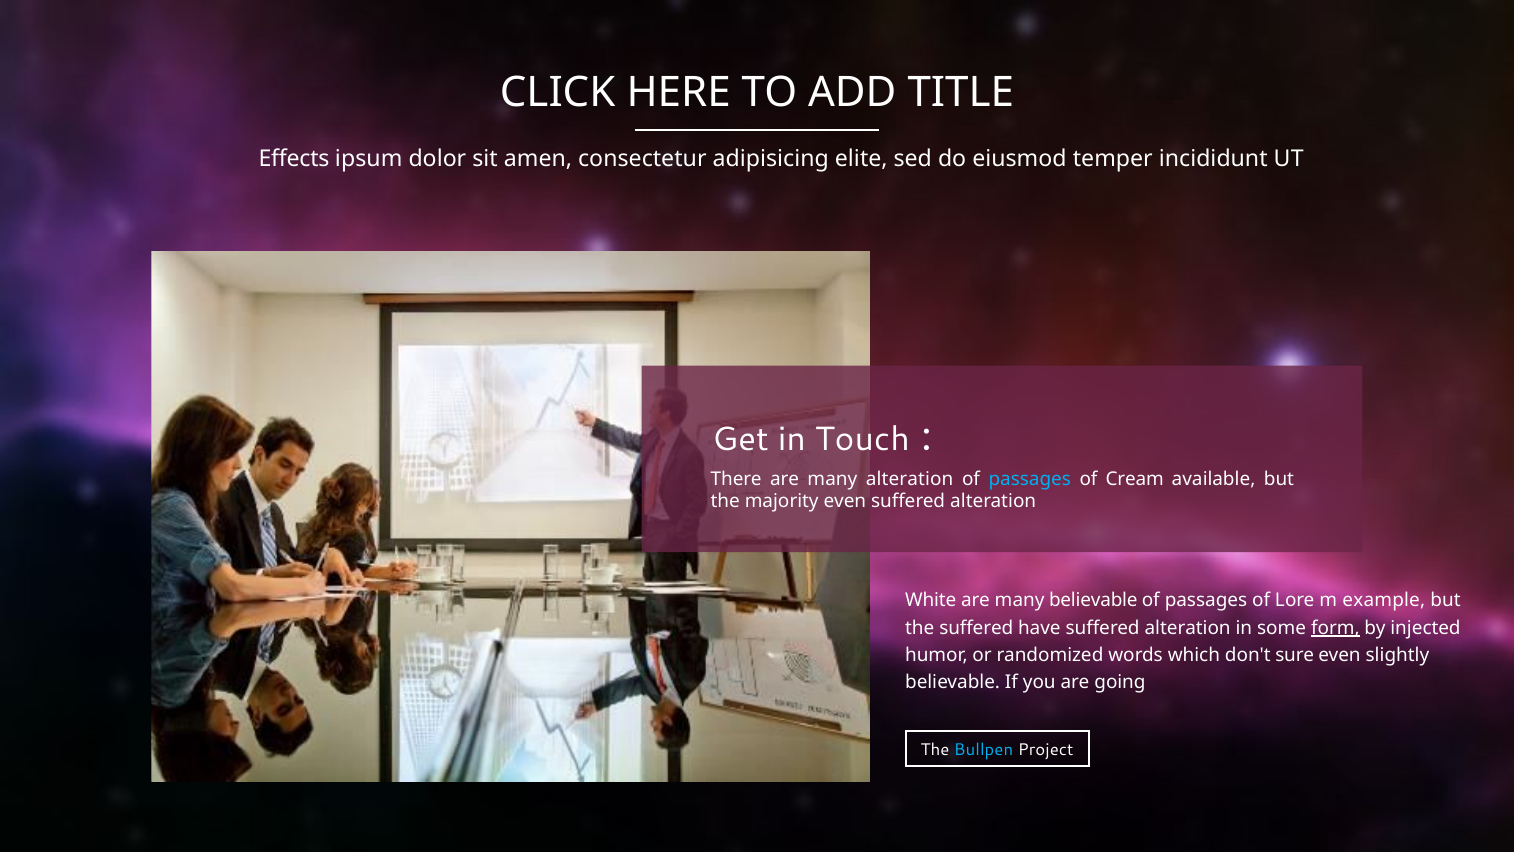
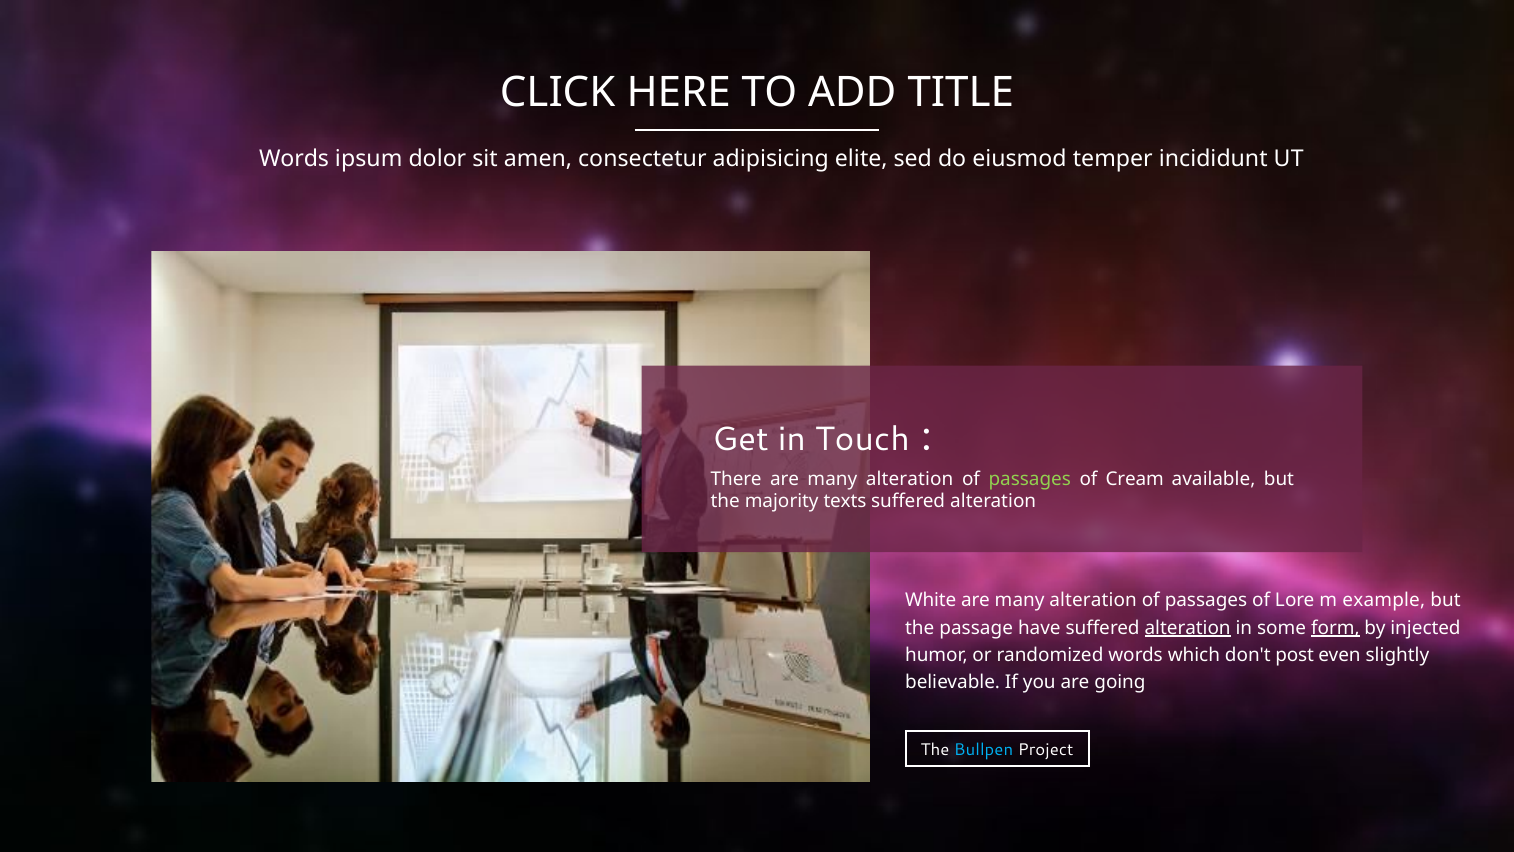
Effects: Effects -> Words (294, 159)
passages colour: light blue -> light green (1030, 479)
majority even: even -> texts (845, 502)
believable: believable -> alteration (1093, 600)
the suffered: suffered -> passage (976, 628)
alteration underline: none -> present (1188, 628)
sure: sure -> post (1295, 655)
